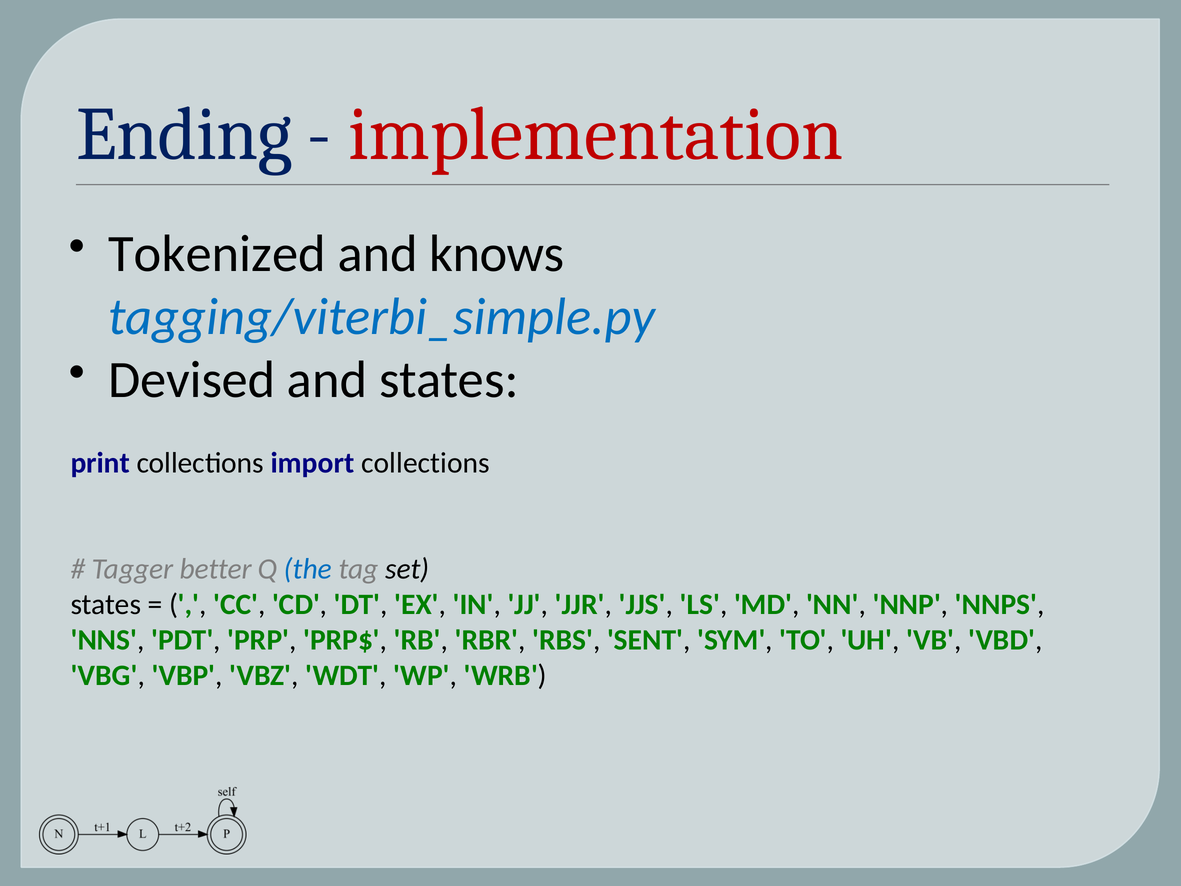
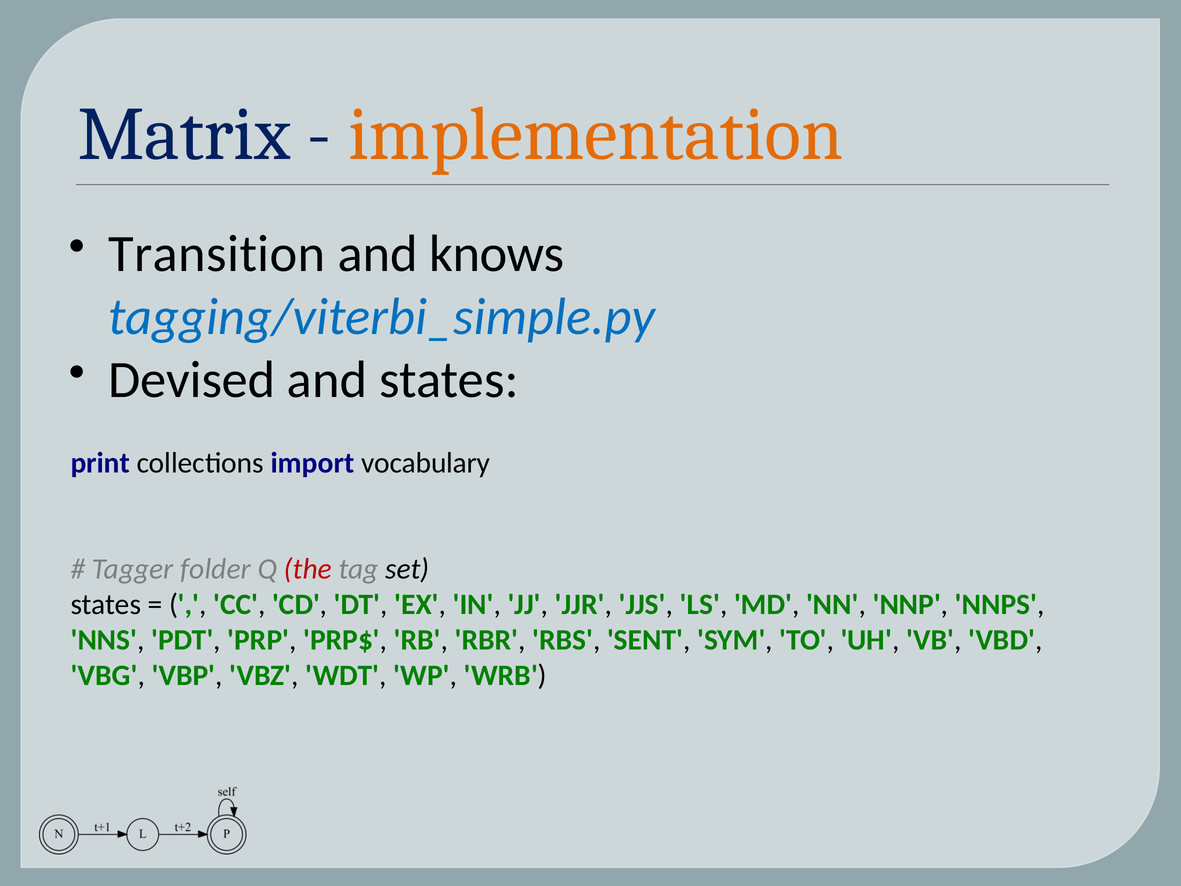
Ending: Ending -> Matrix (184, 134)
implementation colour: red -> orange (596, 134)
Tokenized: Tokenized -> Transition (217, 254)
import collections: collections -> vocabulary (426, 463)
better: better -> folder (216, 569)
the colour: blue -> red (308, 569)
